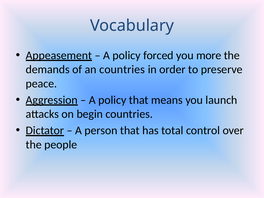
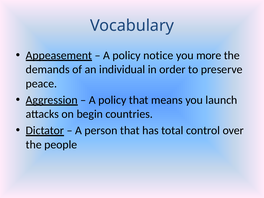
forced: forced -> notice (158, 55)
an countries: countries -> individual (122, 69)
